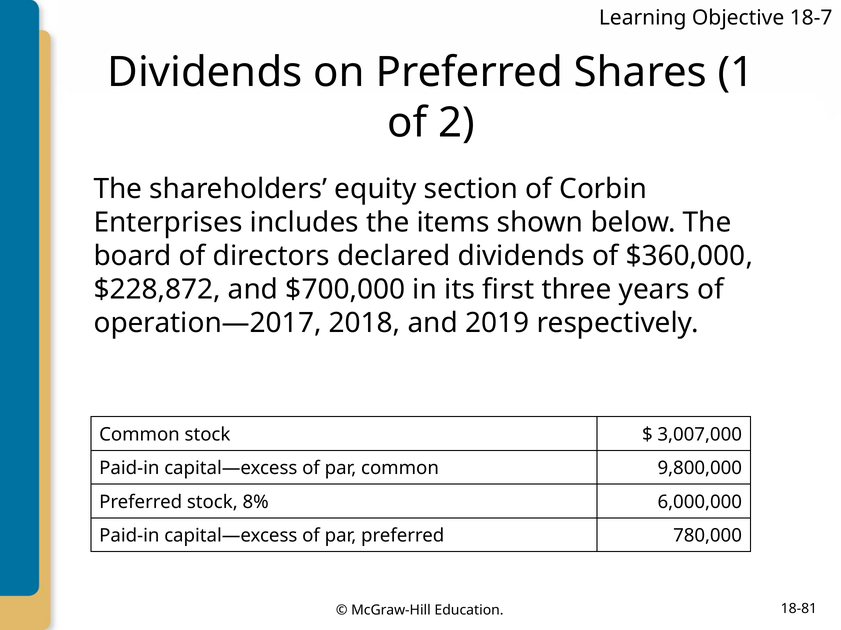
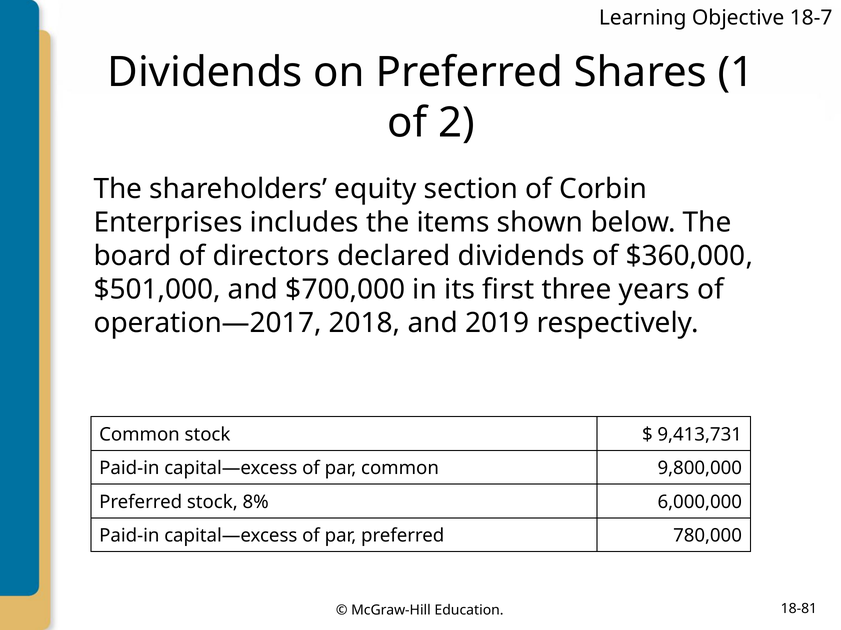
$228,872: $228,872 -> $501,000 (157, 290)
3,007,000: 3,007,000 -> 9,413,731 (700, 435)
